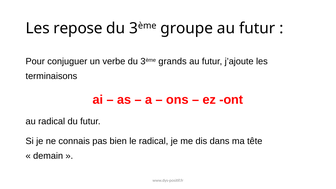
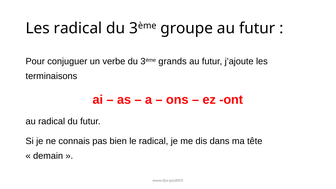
Les repose: repose -> radical (78, 28)
